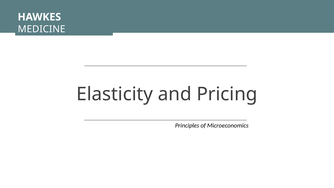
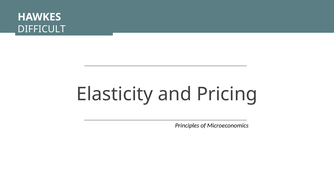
MEDICINE: MEDICINE -> DIFFICULT (42, 29)
